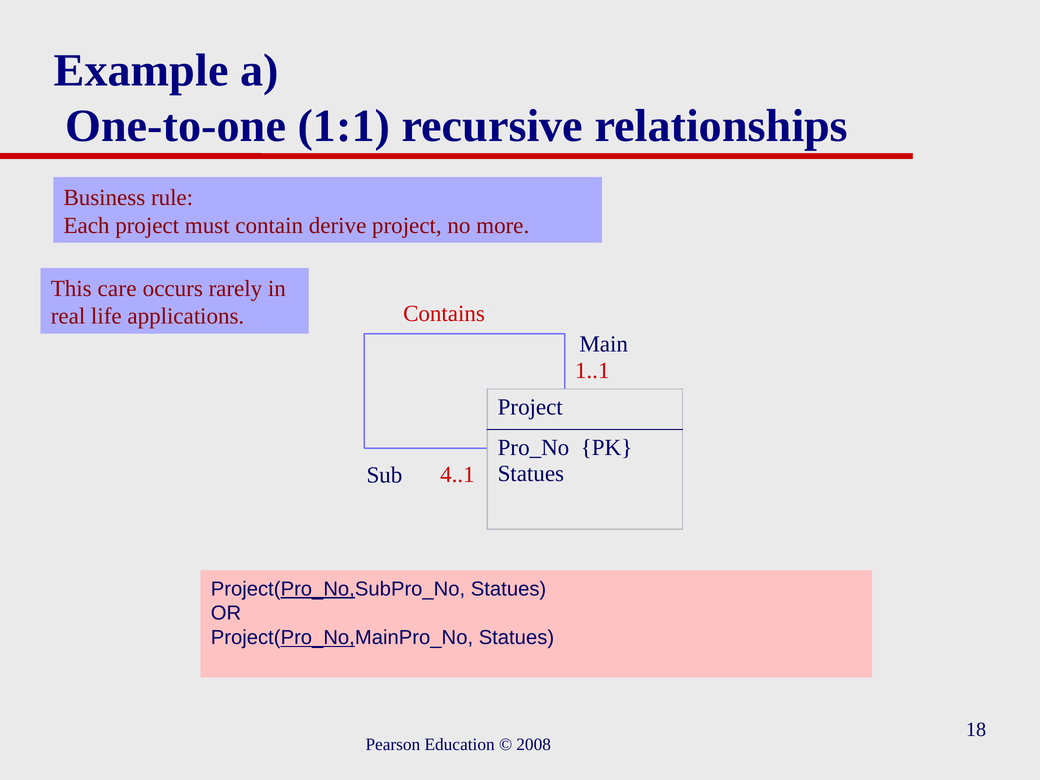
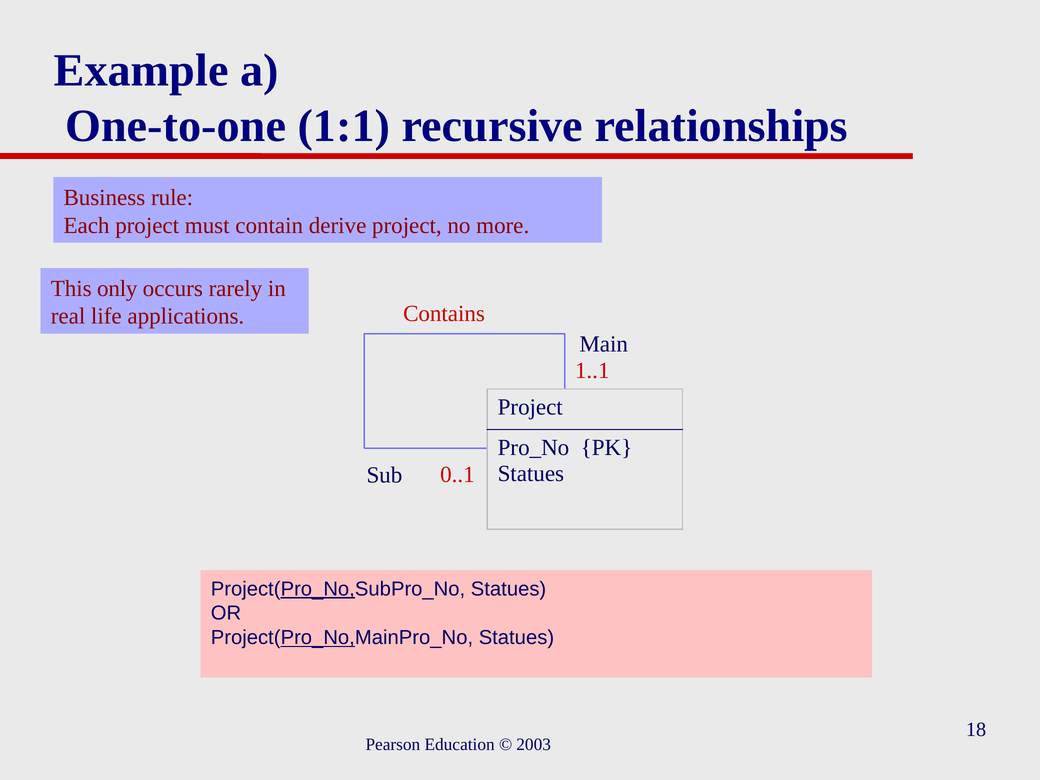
care: care -> only (117, 289)
4..1: 4..1 -> 0..1 (457, 475)
2008: 2008 -> 2003 (534, 745)
